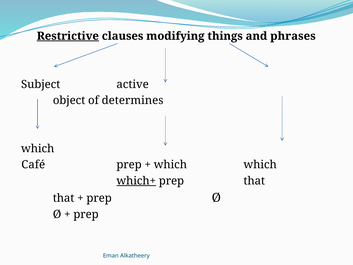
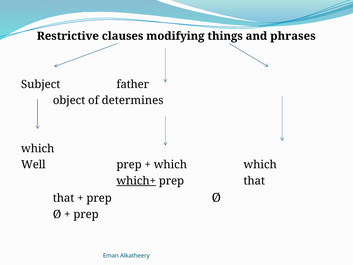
Restrictive underline: present -> none (68, 36)
active: active -> father (133, 84)
Café: Café -> Well (33, 165)
